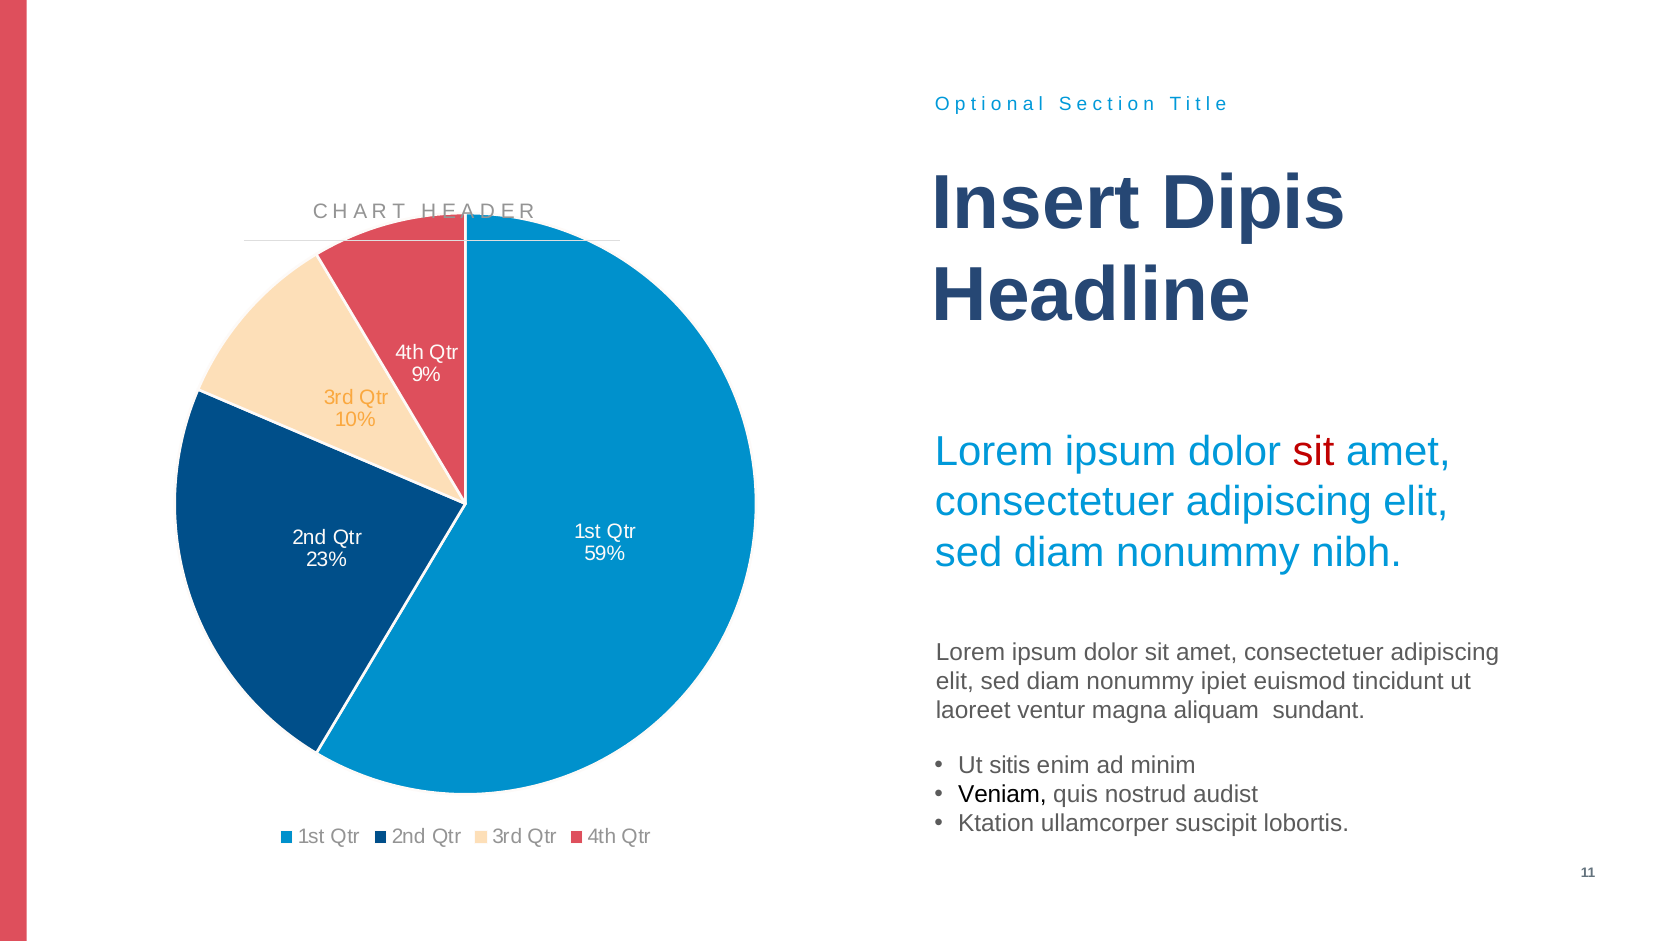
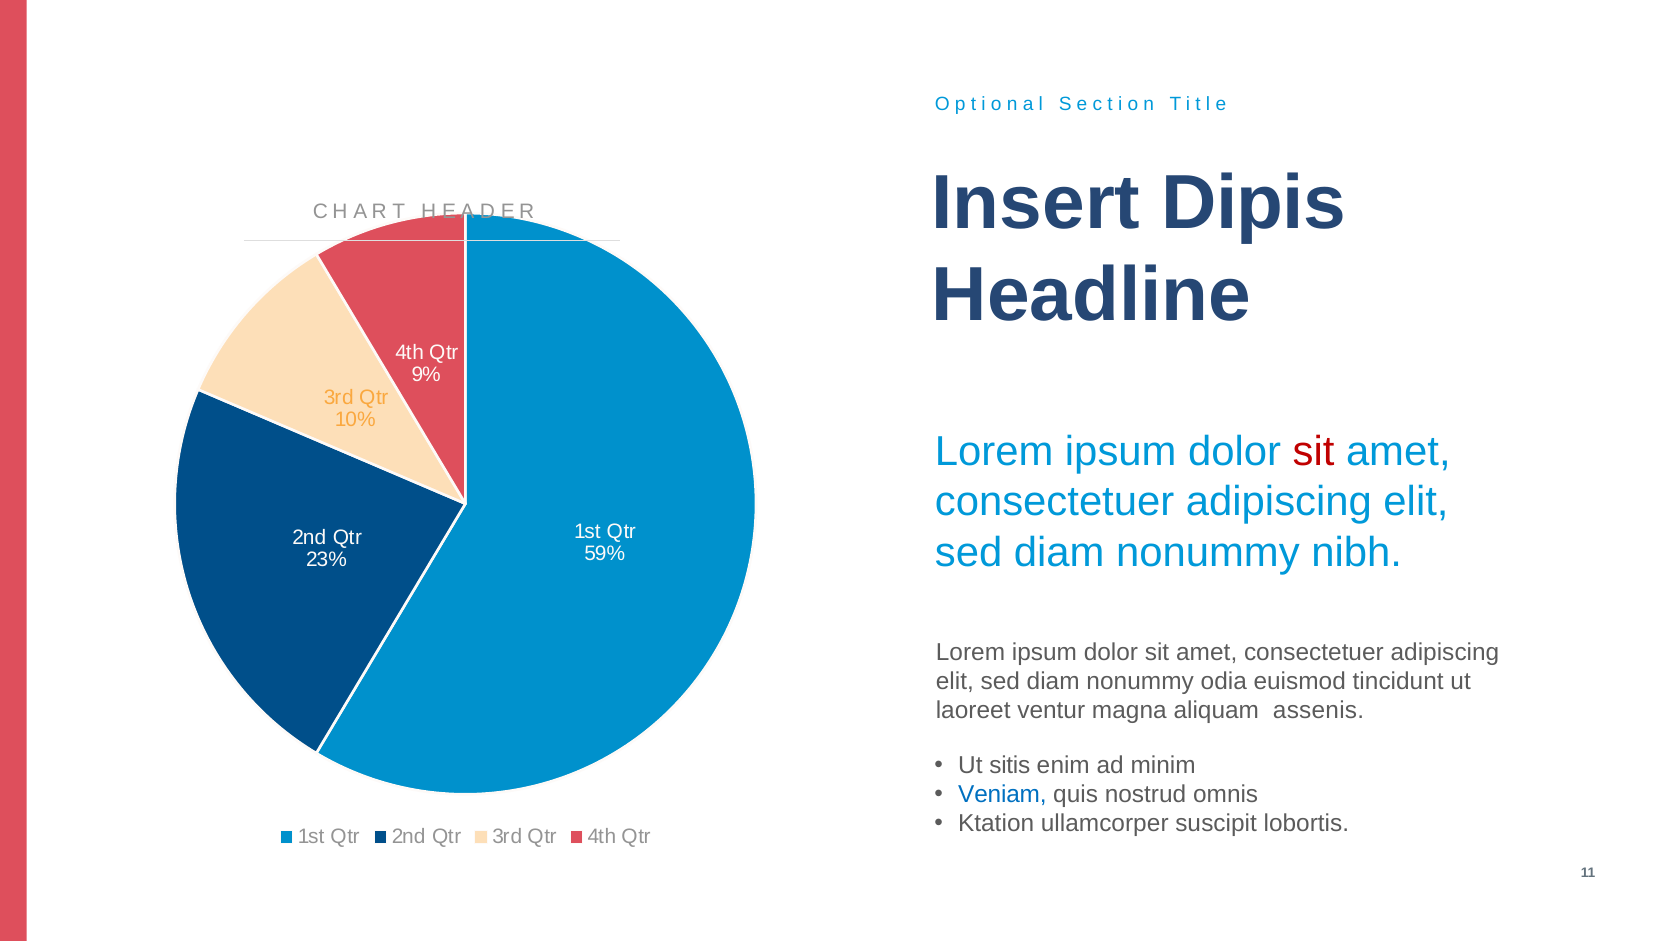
ipiet: ipiet -> odia (1224, 682)
sundant: sundant -> assenis (1319, 711)
Veniam colour: black -> blue (1002, 795)
audist: audist -> omnis (1226, 795)
